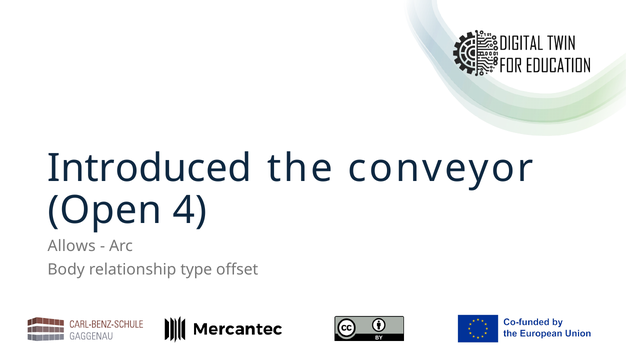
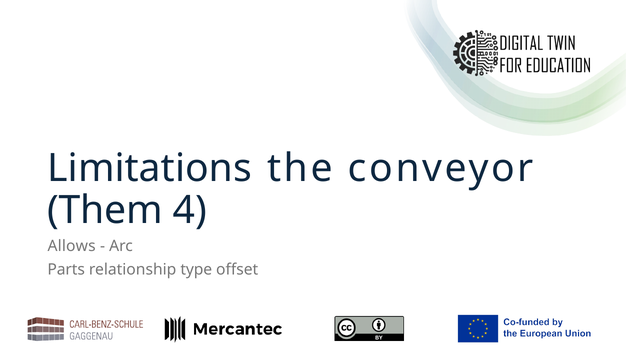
Introduced: Introduced -> Limitations (150, 168)
Open: Open -> Them (105, 211)
Body: Body -> Parts (66, 270)
